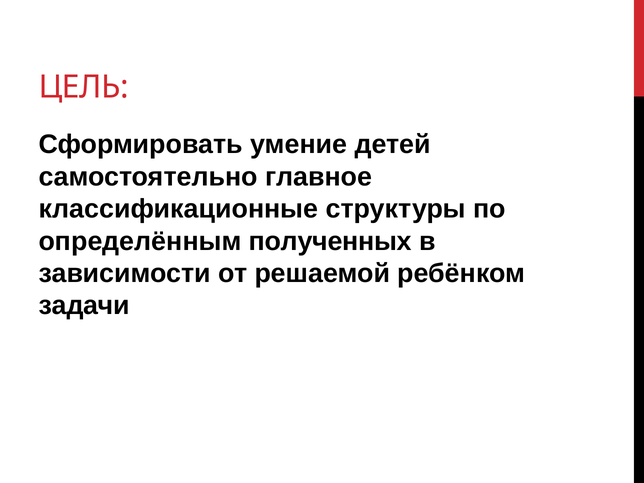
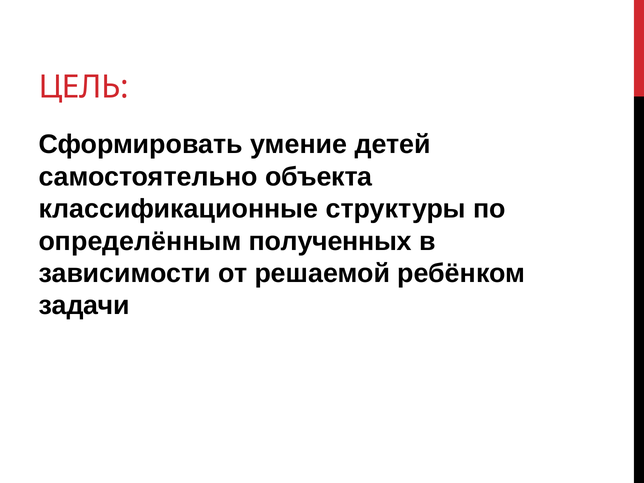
главное: главное -> объекта (319, 177)
